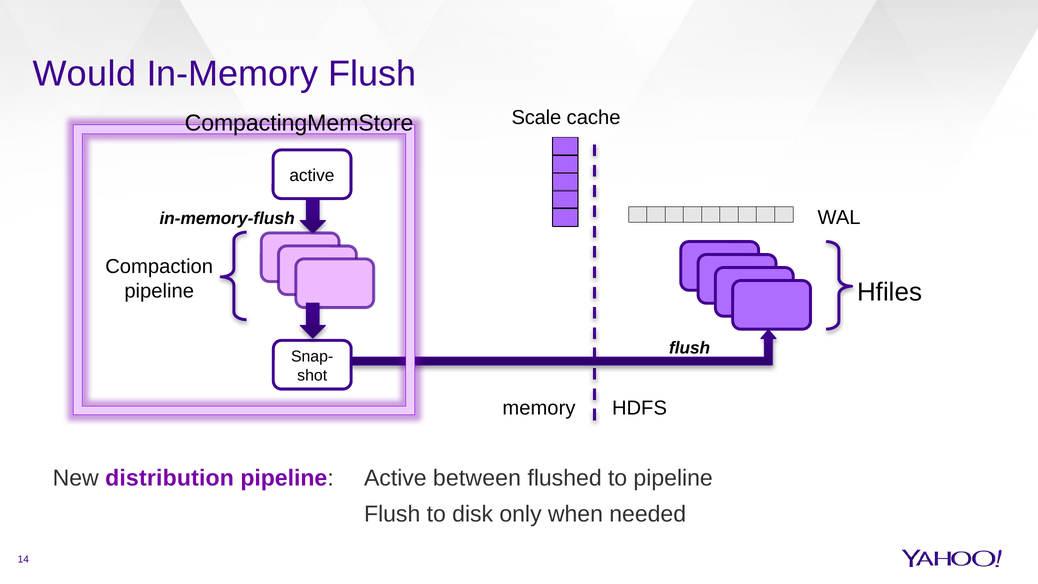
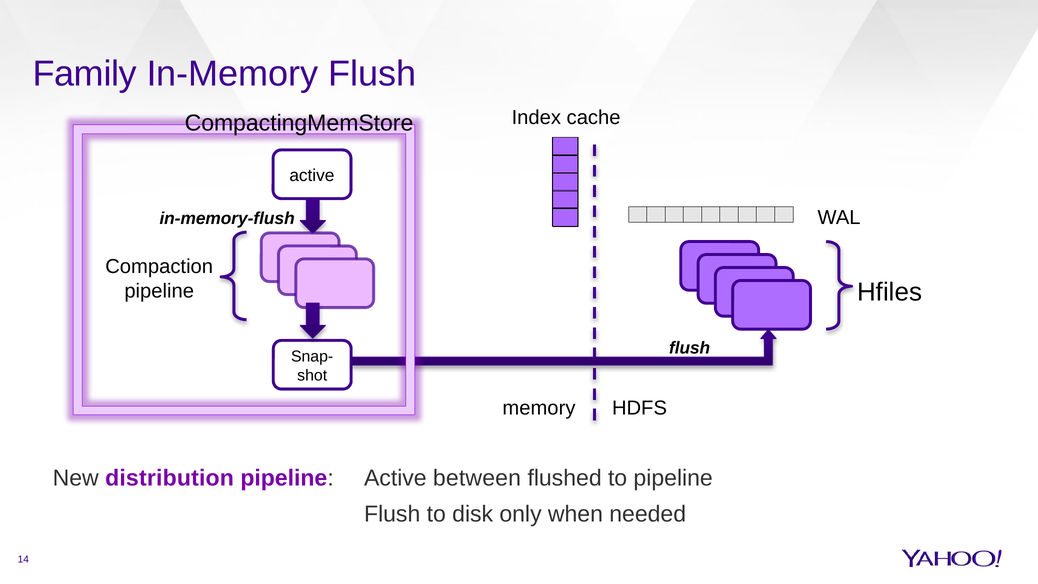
Would: Would -> Family (85, 74)
Scale: Scale -> Index (536, 117)
